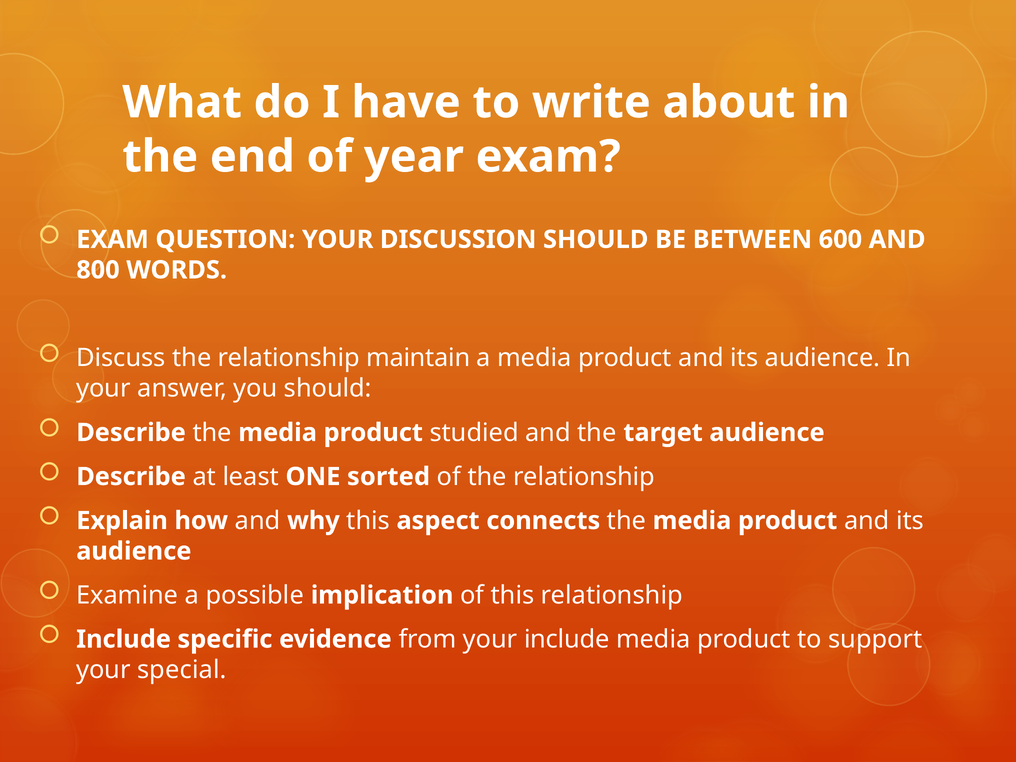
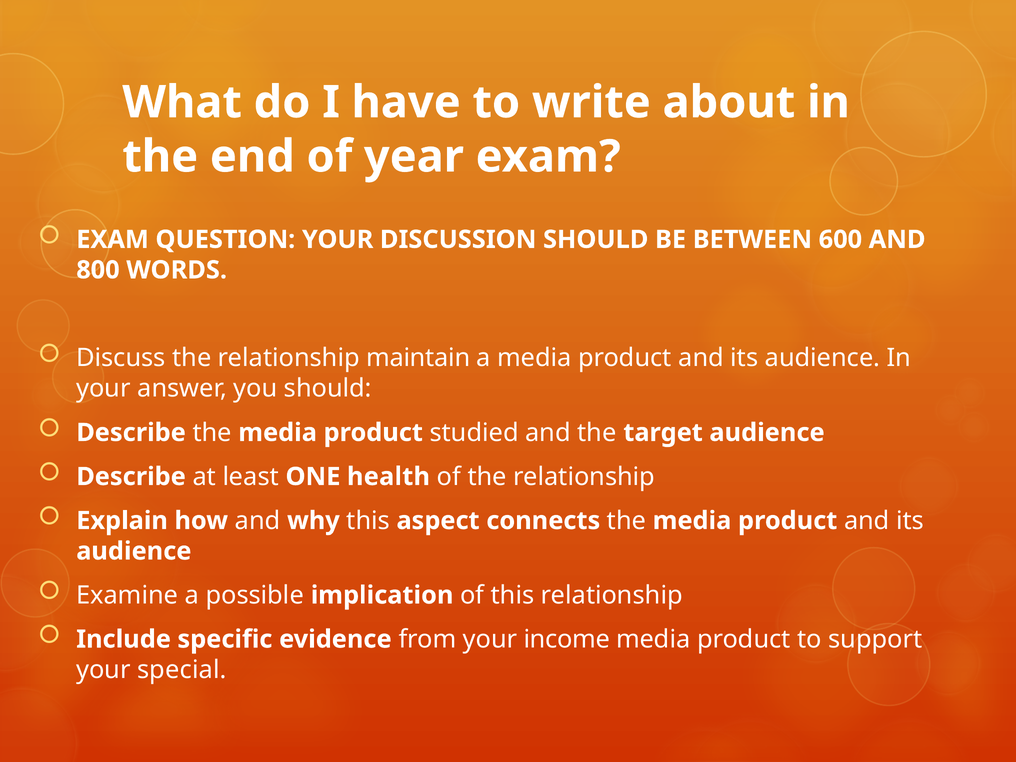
sorted: sorted -> health (388, 477)
your include: include -> income (567, 639)
